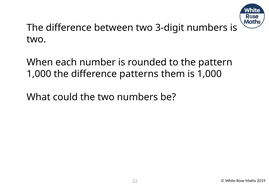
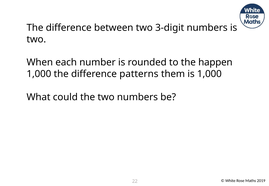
pattern: pattern -> happen (215, 62)
